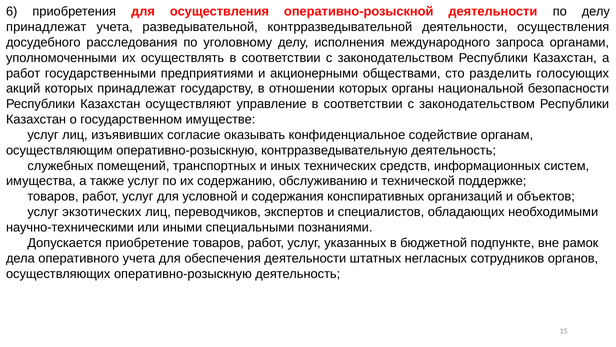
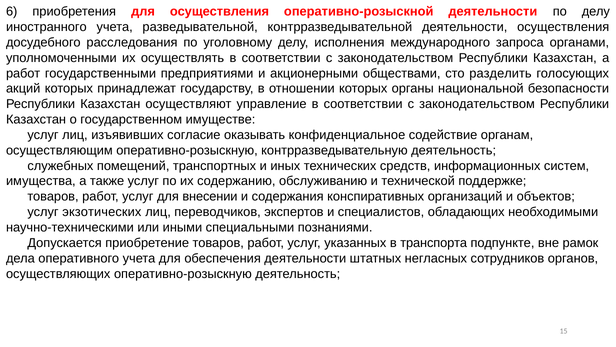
принадлежат: принадлежат -> иностранного (46, 27)
условной: условной -> внесении (210, 196)
бюджетной: бюджетной -> транспорта (434, 243)
